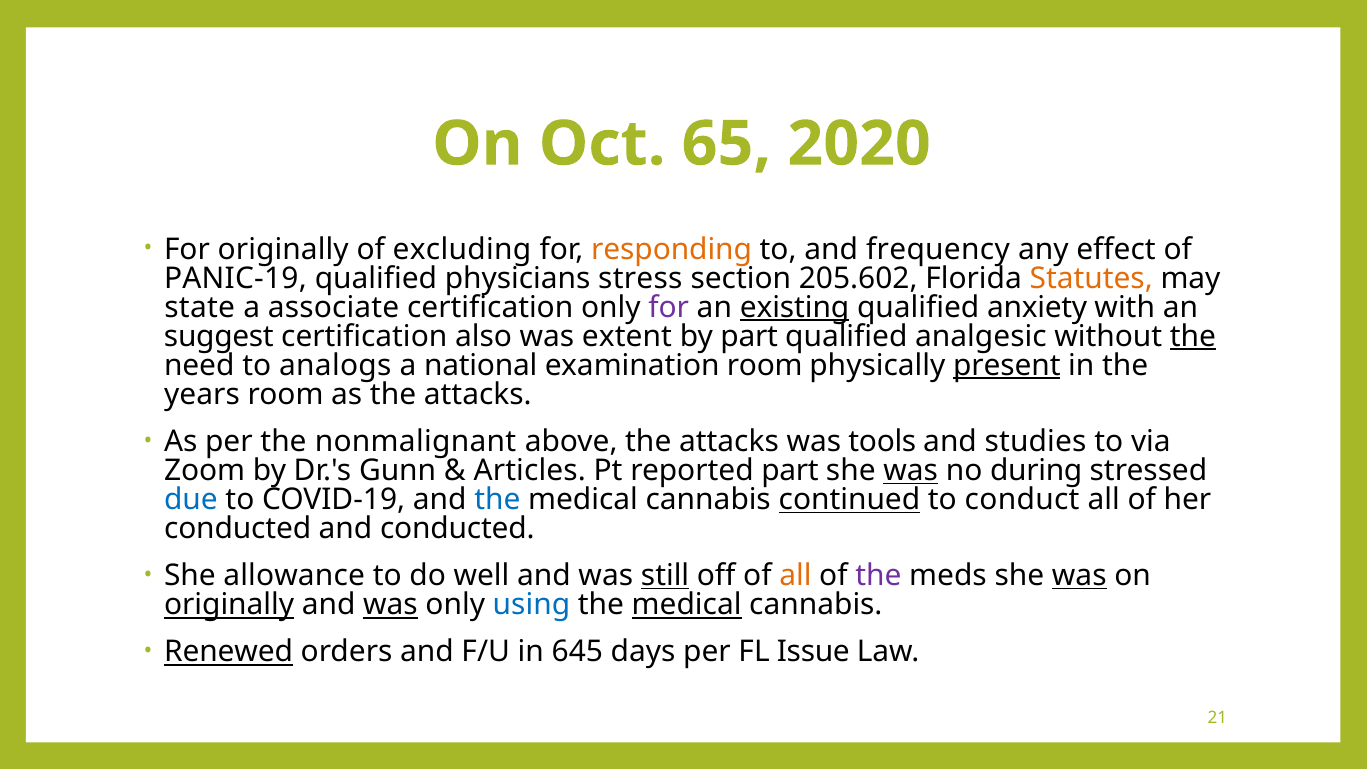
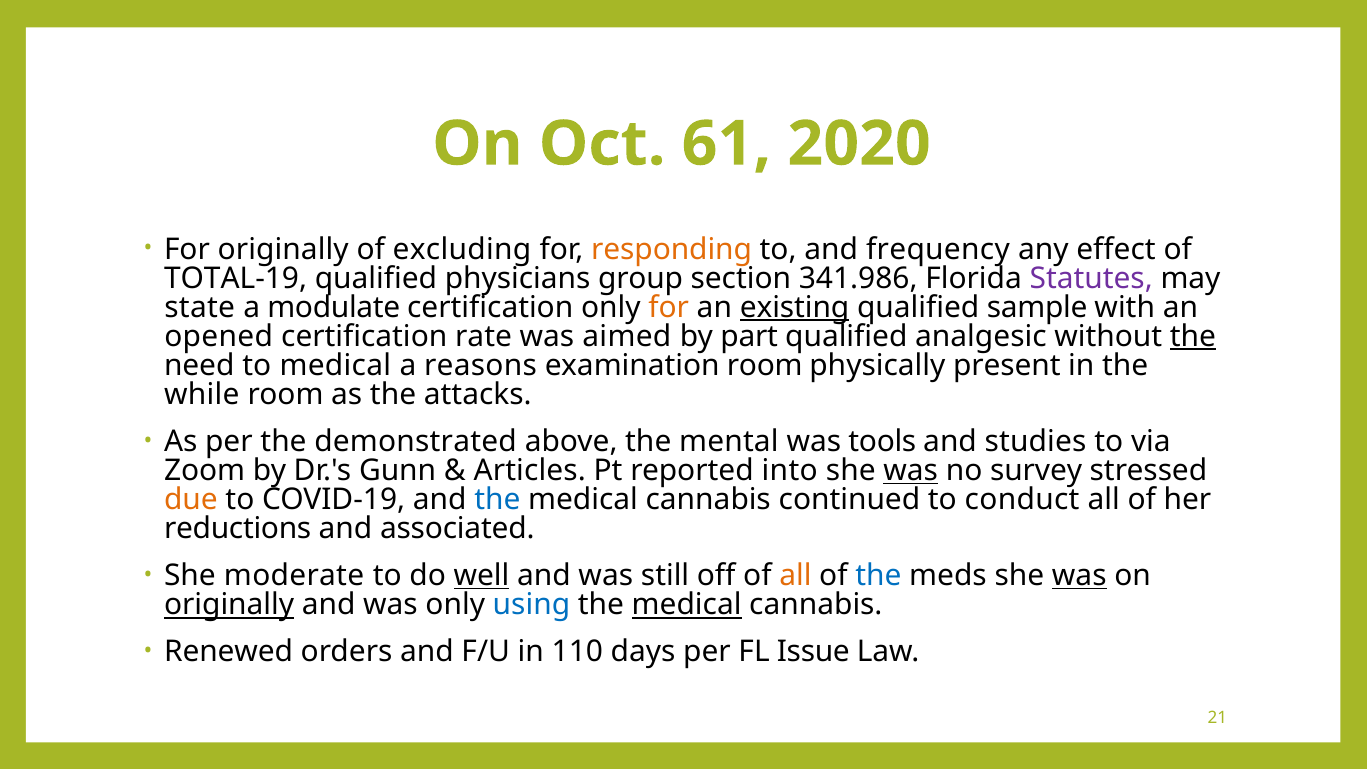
65: 65 -> 61 (726, 144)
PANIC-19: PANIC-19 -> TOTAL-19 (236, 278)
stress: stress -> group (641, 278)
205.602: 205.602 -> 341.986 (858, 278)
Statutes colour: orange -> purple (1091, 278)
associate: associate -> modulate (334, 307)
for colour: purple -> orange (669, 307)
anxiety: anxiety -> sample (1037, 307)
suggest: suggest -> opened (219, 336)
also: also -> rate (484, 336)
extent: extent -> aimed (627, 336)
to analogs: analogs -> medical (335, 365)
national: national -> reasons (480, 365)
present underline: present -> none (1007, 365)
years: years -> while (202, 394)
nonmalignant: nonmalignant -> demonstrated (416, 441)
above the attacks: attacks -> mental (729, 441)
reported part: part -> into (790, 471)
during: during -> survey (1036, 471)
due colour: blue -> orange (191, 500)
continued underline: present -> none (849, 500)
conducted: conducted -> reductions (238, 529)
and conducted: conducted -> associated (457, 529)
allowance: allowance -> moderate (294, 576)
well underline: none -> present (482, 576)
still underline: present -> none (665, 576)
the colour: purple -> blue (878, 576)
was underline: present -> none (390, 605)
Renewed underline: present -> none (229, 652)
645: 645 -> 110 (577, 652)
